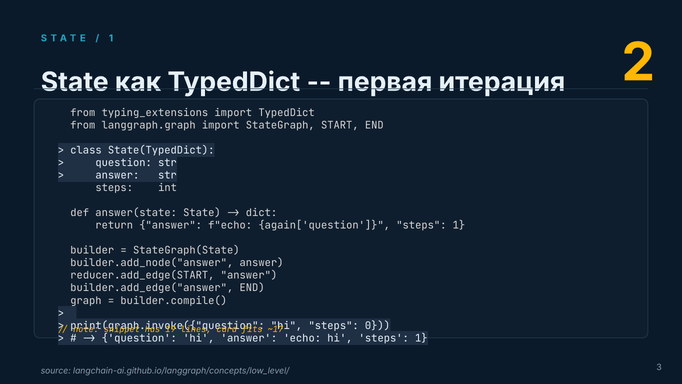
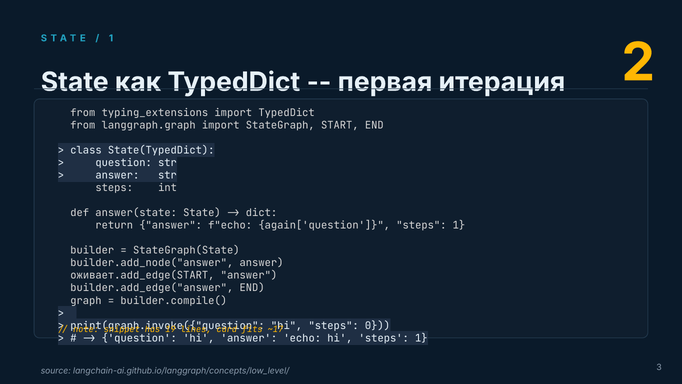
reducer.add_edge(START: reducer.add_edge(START -> оживает.add_edge(START (142, 275)
